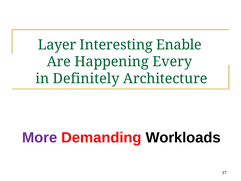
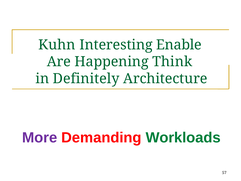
Layer: Layer -> Kuhn (57, 45)
Every: Every -> Think (172, 62)
Workloads colour: black -> green (183, 137)
